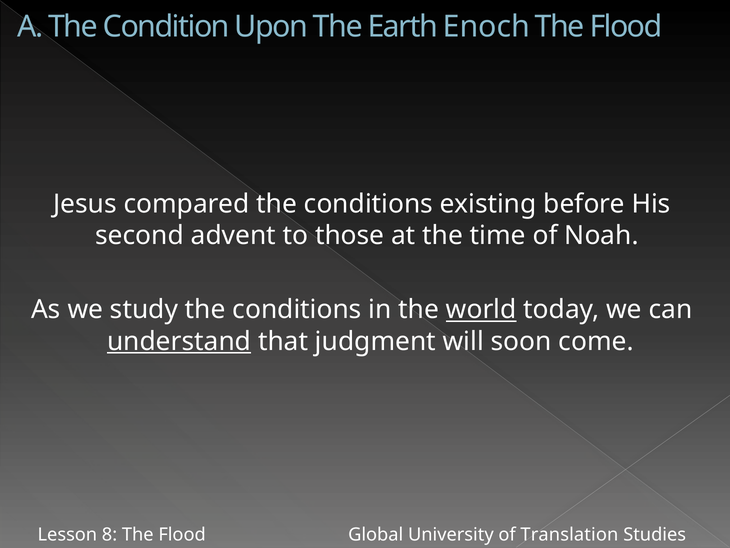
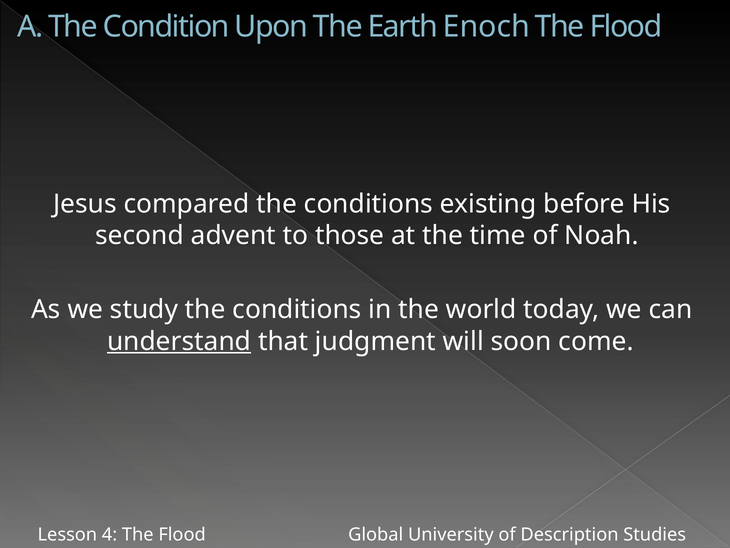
world underline: present -> none (481, 309)
8: 8 -> 4 (110, 534)
Translation: Translation -> Description (570, 534)
